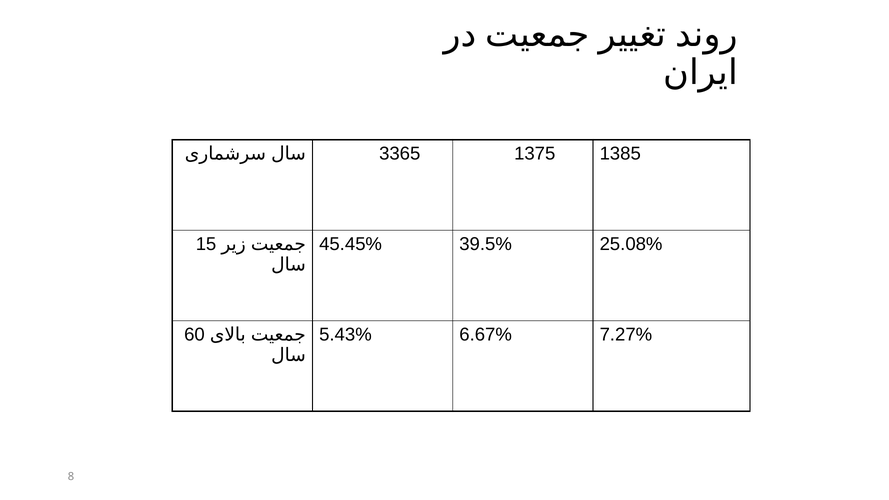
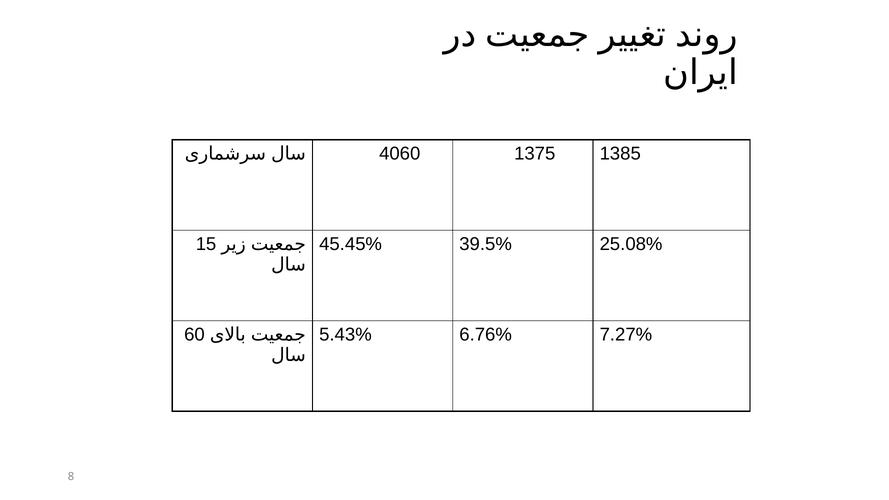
3365: 3365 -> 4060 (400, 154)
6.67%: 6.67% -> 6.76% (486, 335)
